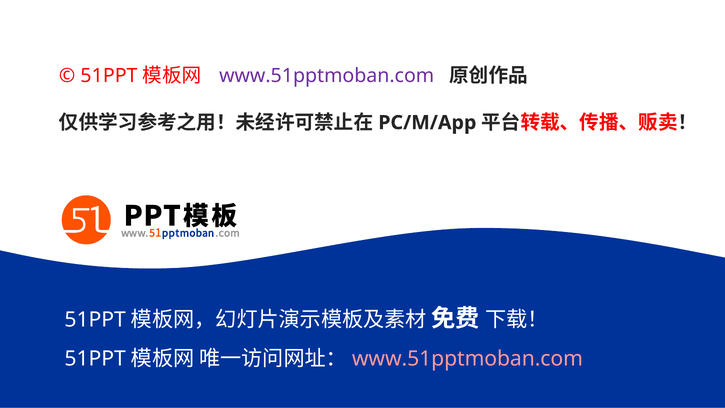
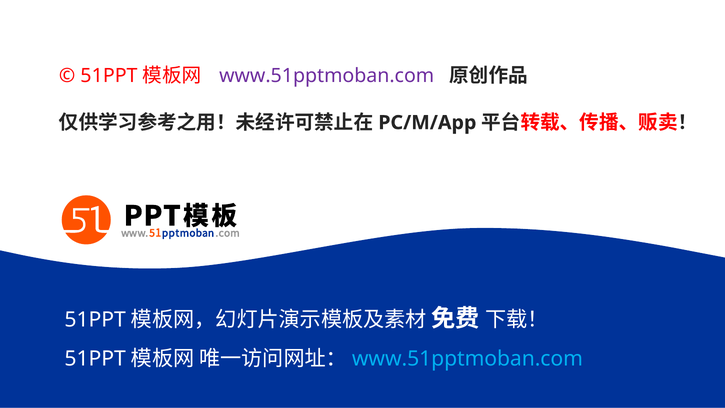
www.51pptmoban.com colour: pink -> light blue (467, 358)
